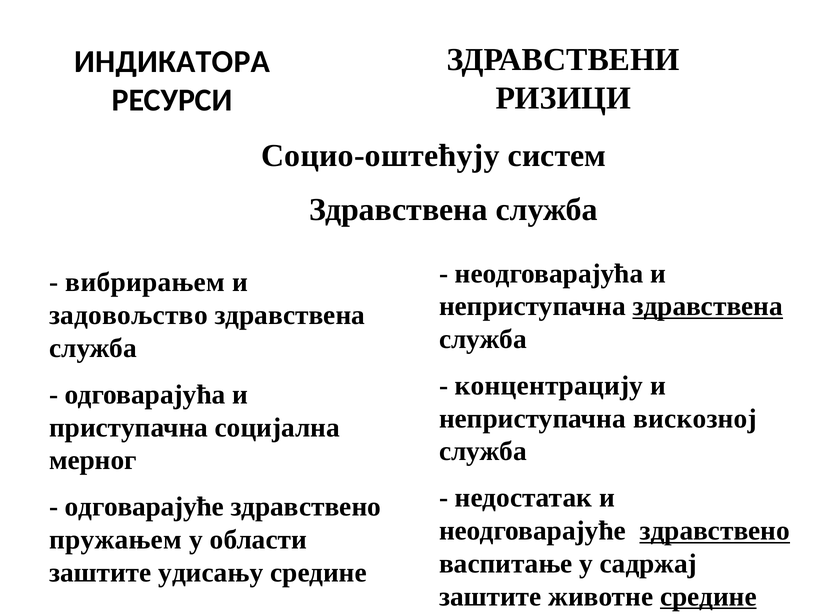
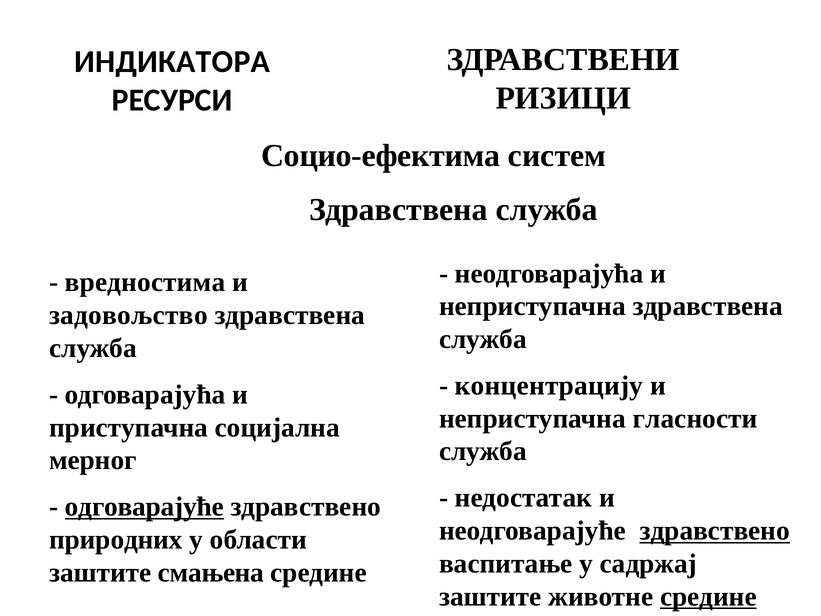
Социо-оштећују: Социо-оштећују -> Социо-ефектима (381, 155)
вибрирањем: вибрирањем -> вредностима (145, 282)
здравствена underline: present -> none (708, 306)
вискозној: вискозној -> гласности (695, 418)
одговарајуће underline: none -> present (145, 507)
пружањем: пружањем -> природних (116, 540)
удисању: удисању -> смањена (211, 572)
